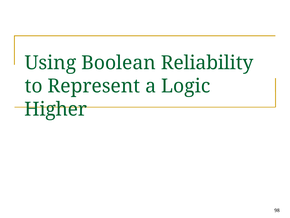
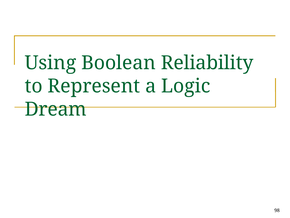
Higher: Higher -> Dream (56, 109)
